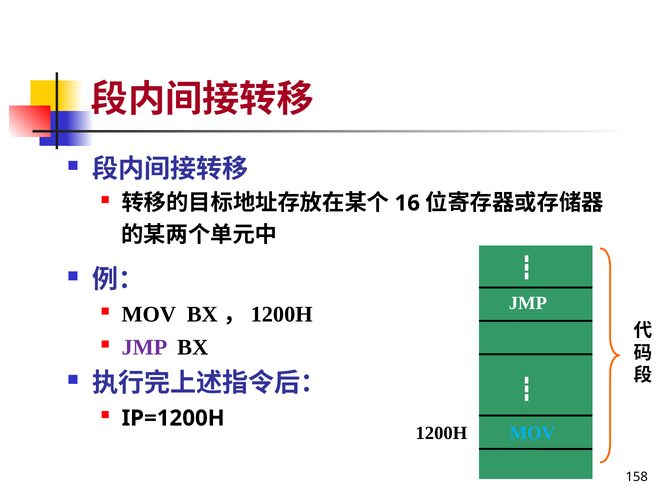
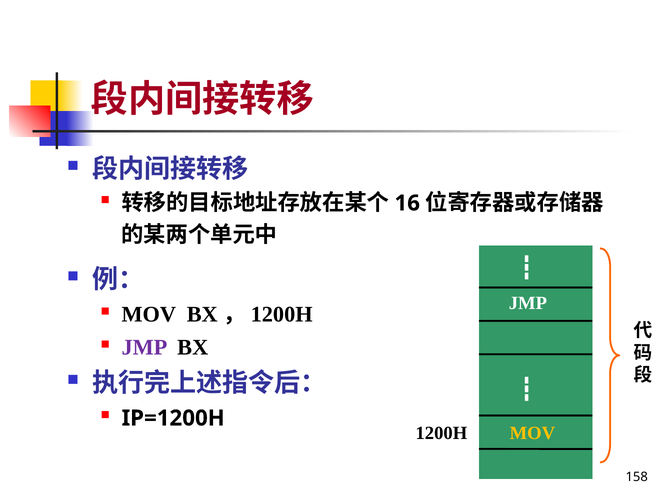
MOV colour: light blue -> yellow (532, 434)
